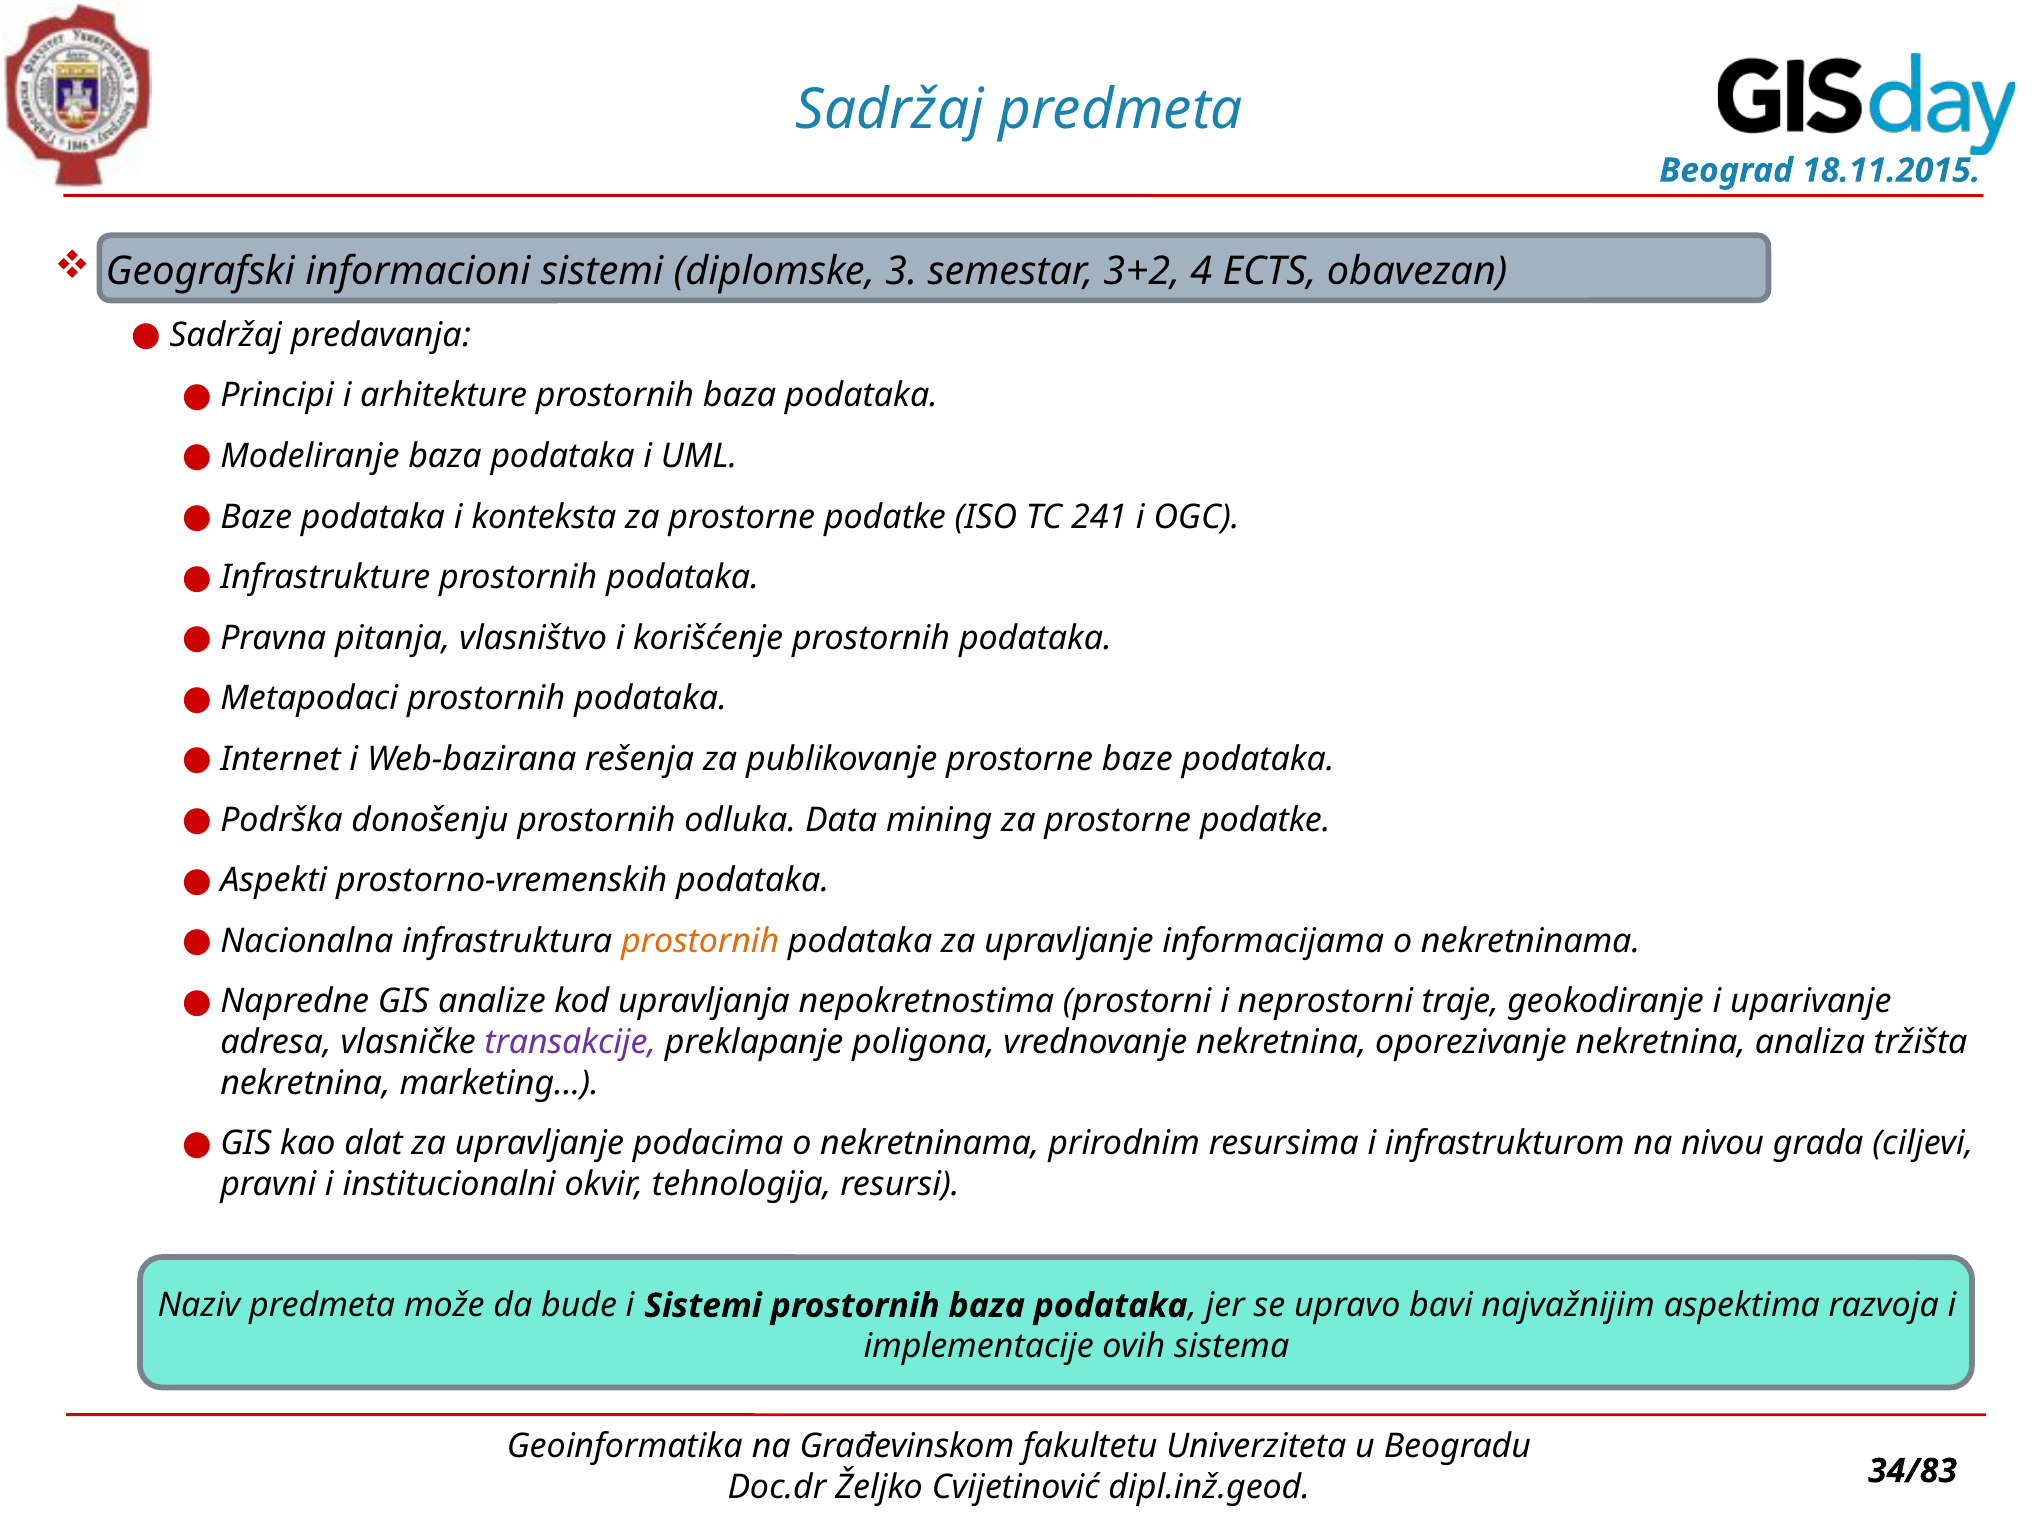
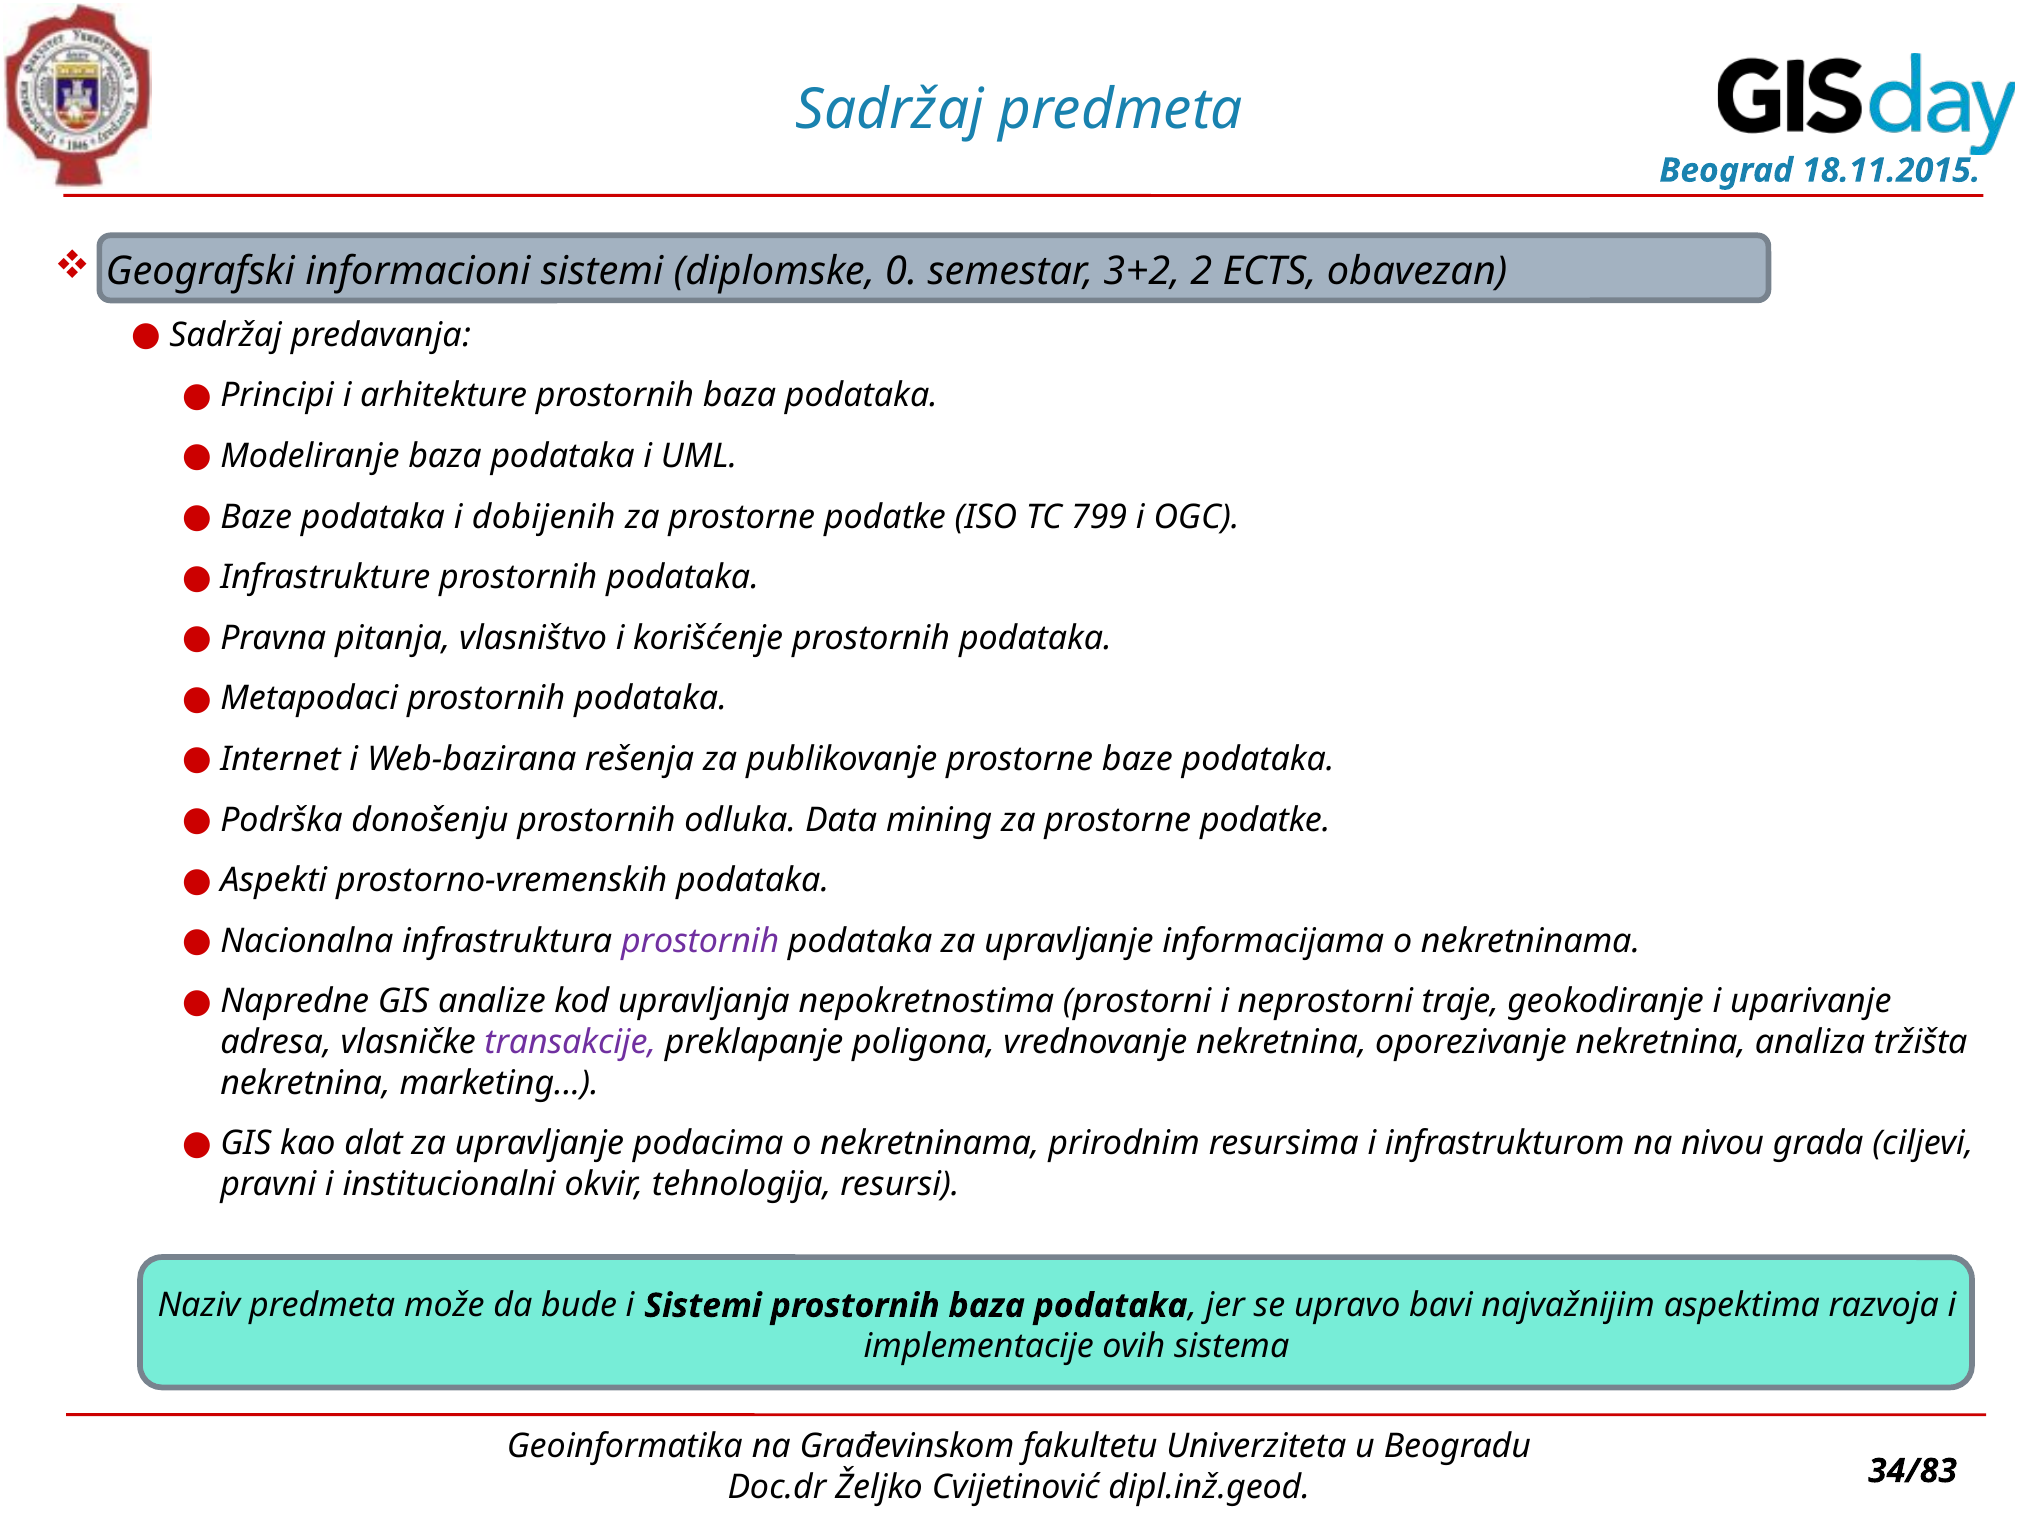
3: 3 -> 0 (901, 271)
4: 4 -> 2 (1201, 271)
konteksta: konteksta -> dobijenih (544, 517)
241: 241 -> 799 (1099, 517)
prostornih colour: orange -> purple (700, 941)
